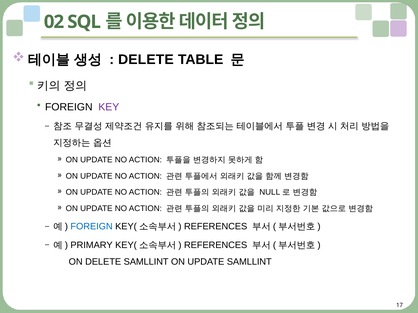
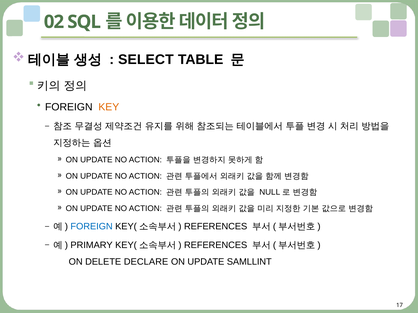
DELETE: DELETE -> SELECT (146, 60)
KEY colour: purple -> orange (109, 107)
DELETE SAMLLINT: SAMLLINT -> DECLARE (146, 262)
